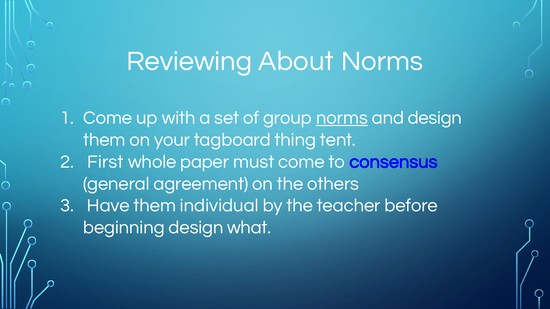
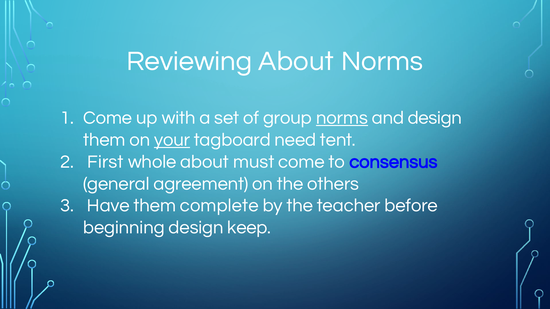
your underline: none -> present (172, 140)
thing: thing -> need (295, 140)
whole paper: paper -> about (205, 162)
individual: individual -> complete (219, 206)
what: what -> keep (249, 228)
